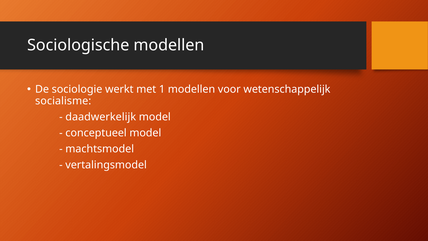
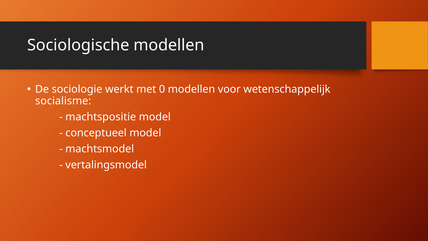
1: 1 -> 0 (162, 89)
daadwerkelijk: daadwerkelijk -> machtspositie (101, 117)
